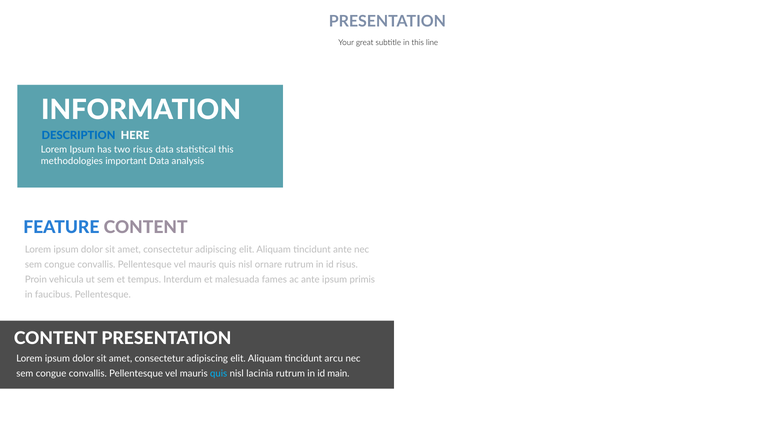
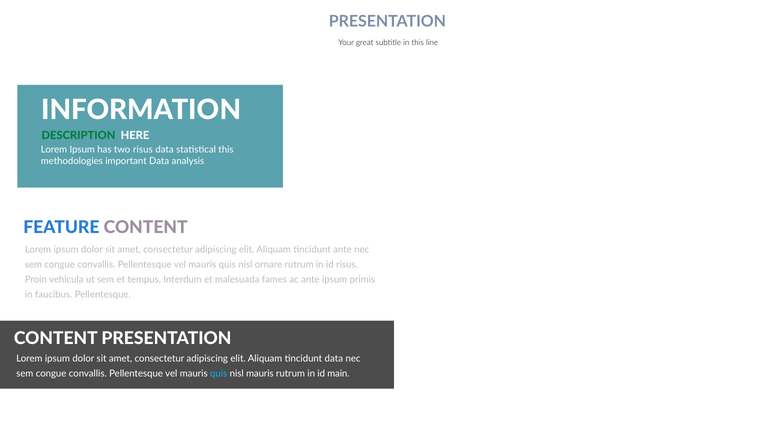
DESCRIPTION colour: blue -> green (79, 136)
tincidunt arcu: arcu -> data (334, 358)
nisl lacinia: lacinia -> mauris (260, 373)
